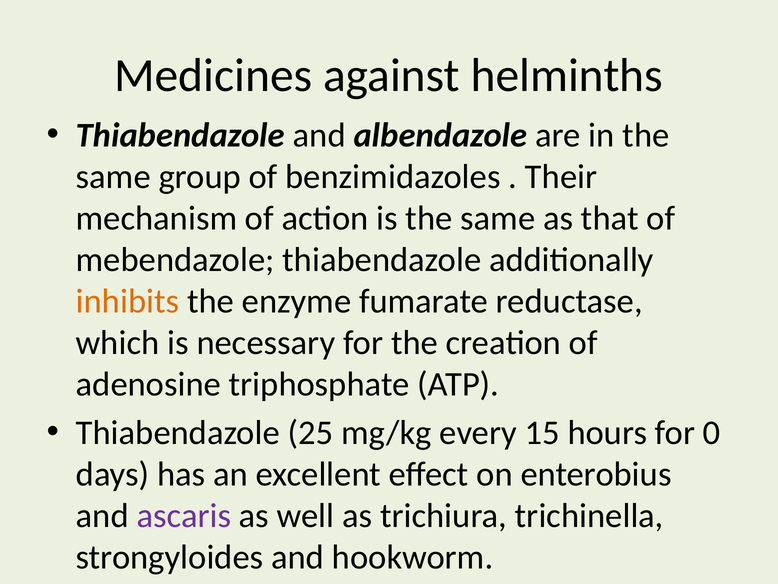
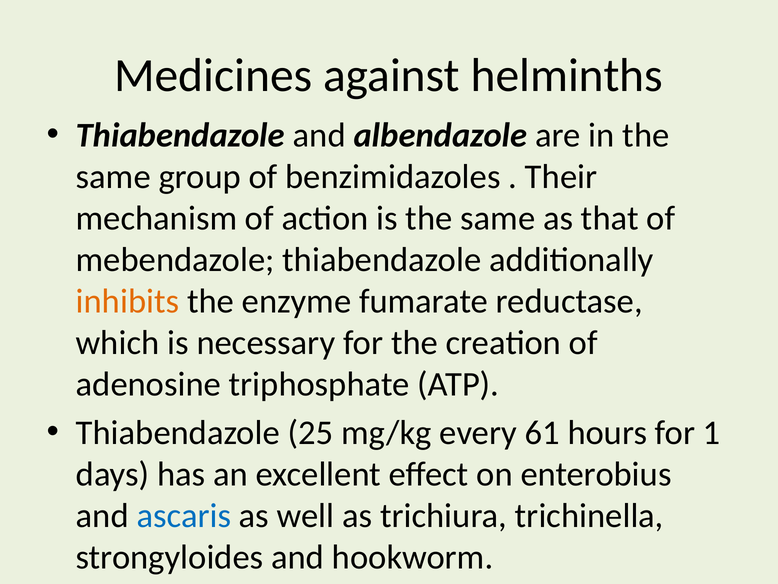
15: 15 -> 61 (542, 432)
0: 0 -> 1 (712, 432)
ascaris colour: purple -> blue (184, 515)
